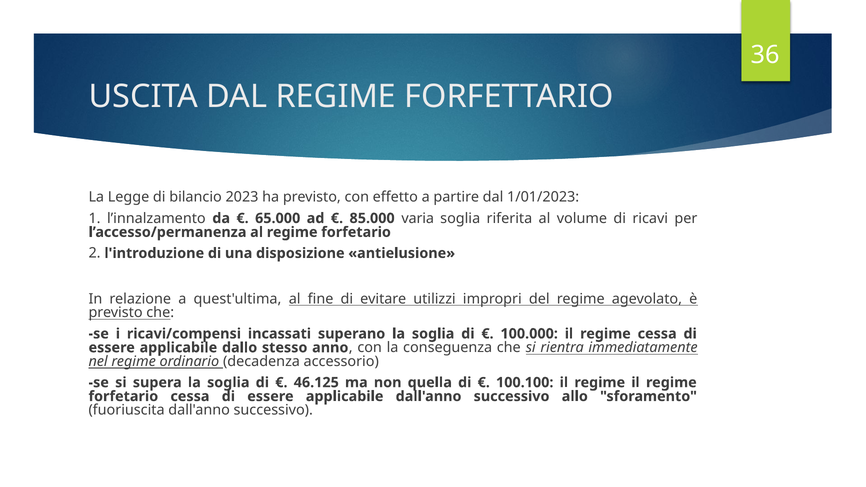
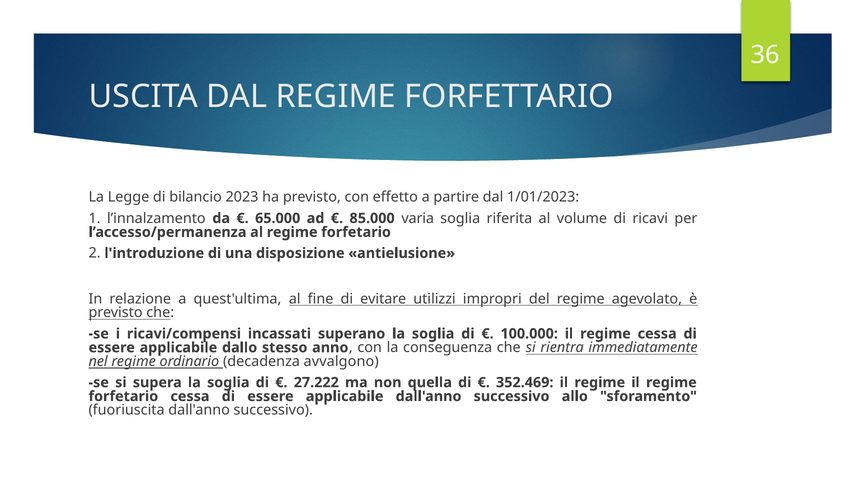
accessorio: accessorio -> avvalgono (341, 362)
46.125: 46.125 -> 27.222 (316, 383)
100.100: 100.100 -> 352.469 (525, 383)
